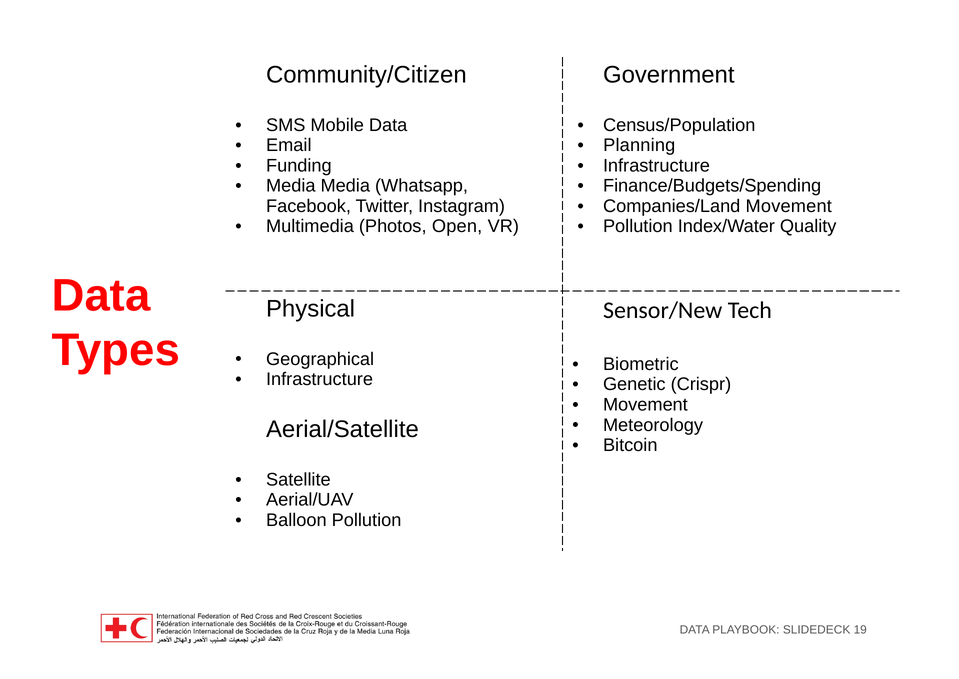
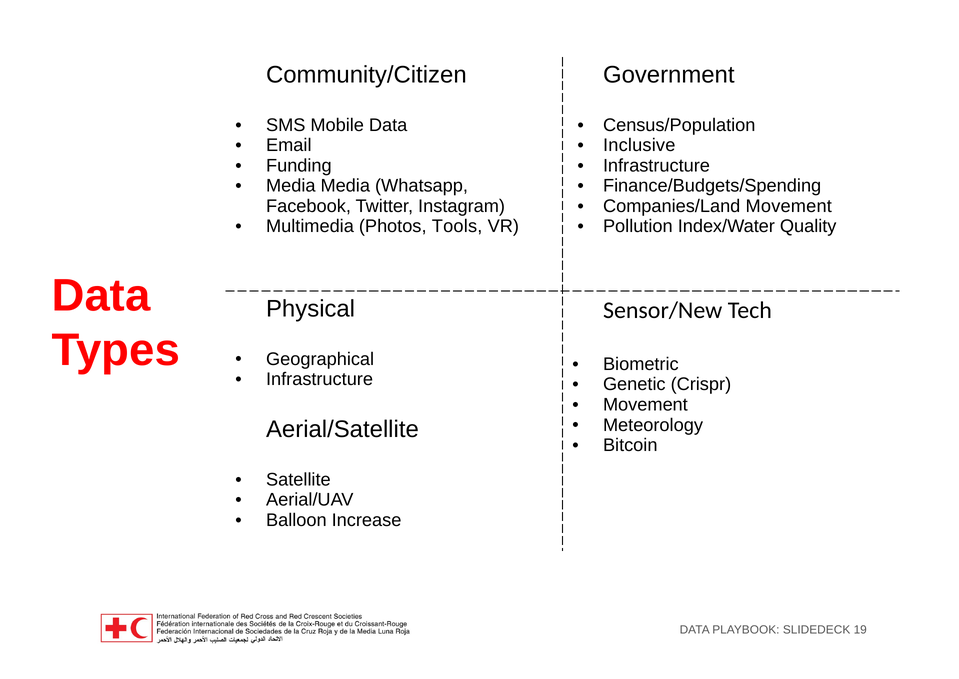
Planning: Planning -> Inclusive (639, 145)
Open: Open -> Tools (457, 226)
Balloon Pollution: Pollution -> Increase (367, 520)
